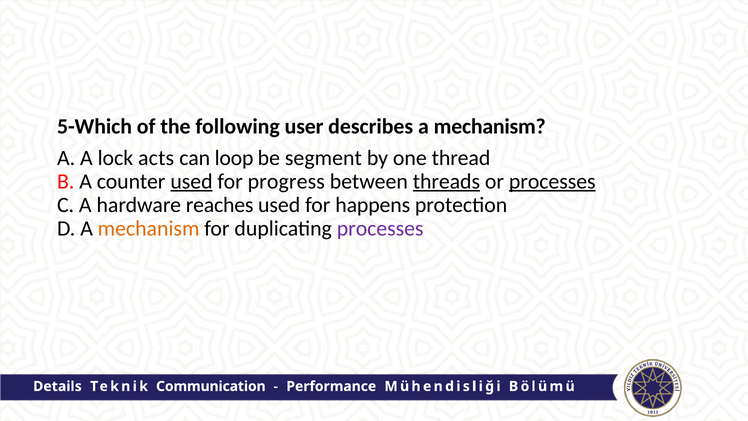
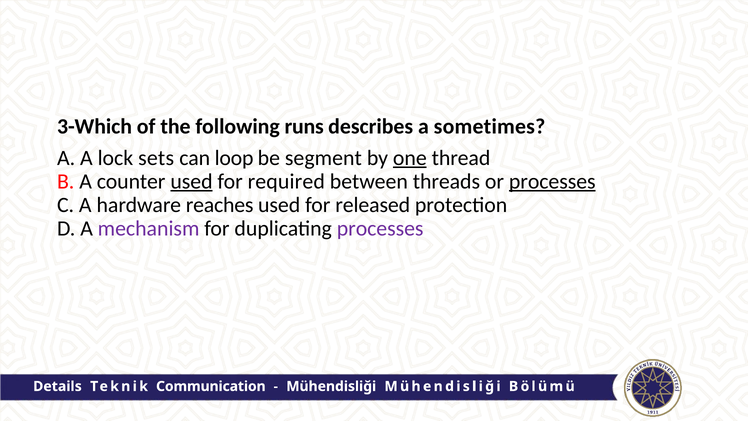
5-Which: 5-Which -> 3-Which (95, 126)
user: user -> runs (304, 126)
describes a mechanism: mechanism -> sometimes (489, 126)
acts: acts -> sets (156, 158)
one underline: none -> present (410, 158)
progress: progress -> required (286, 181)
threads underline: present -> none (446, 181)
happens: happens -> released (373, 205)
mechanism colour: orange -> purple (149, 229)
Performance: Performance -> Mühendisliği (331, 386)
